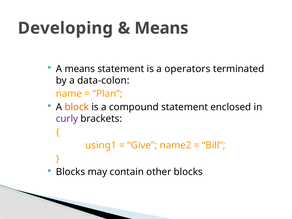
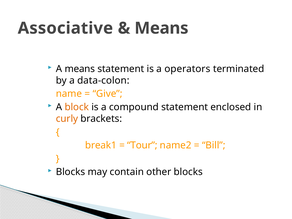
Developing: Developing -> Associative (65, 28)
Plan: Plan -> Give (108, 94)
curly colour: purple -> orange (67, 119)
using1: using1 -> break1 (101, 145)
Give: Give -> Tour (142, 145)
